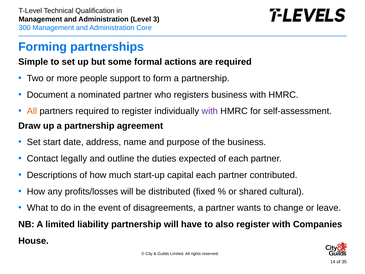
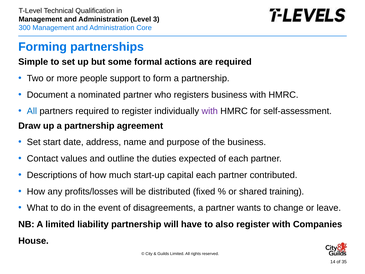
All colour: orange -> blue (32, 111)
legally: legally -> values (74, 158)
cultural: cultural -> training (287, 191)
